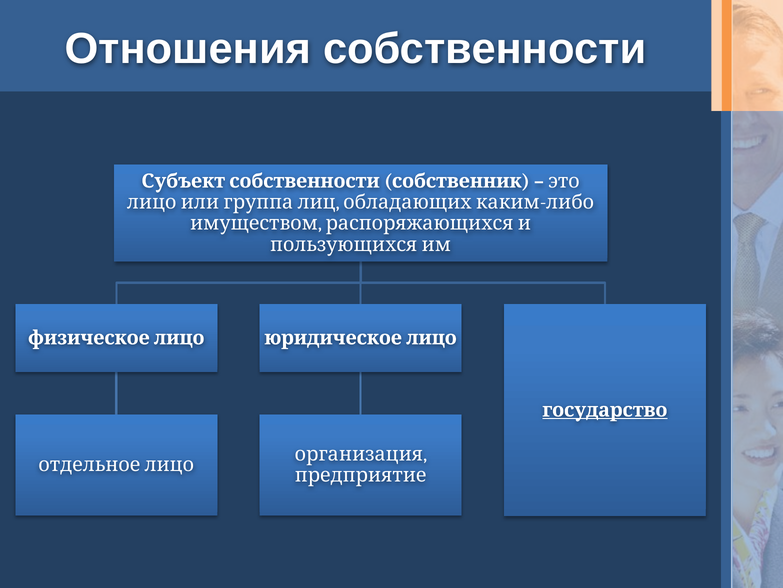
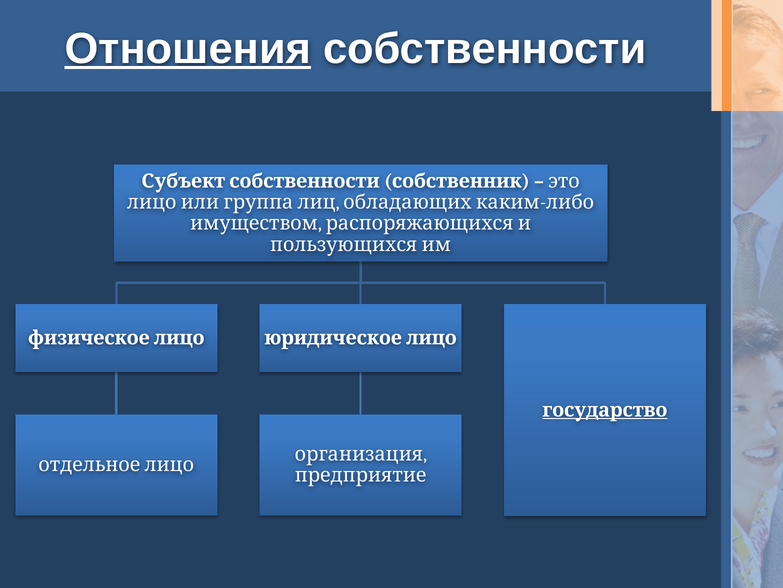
Отношения underline: none -> present (188, 49)
